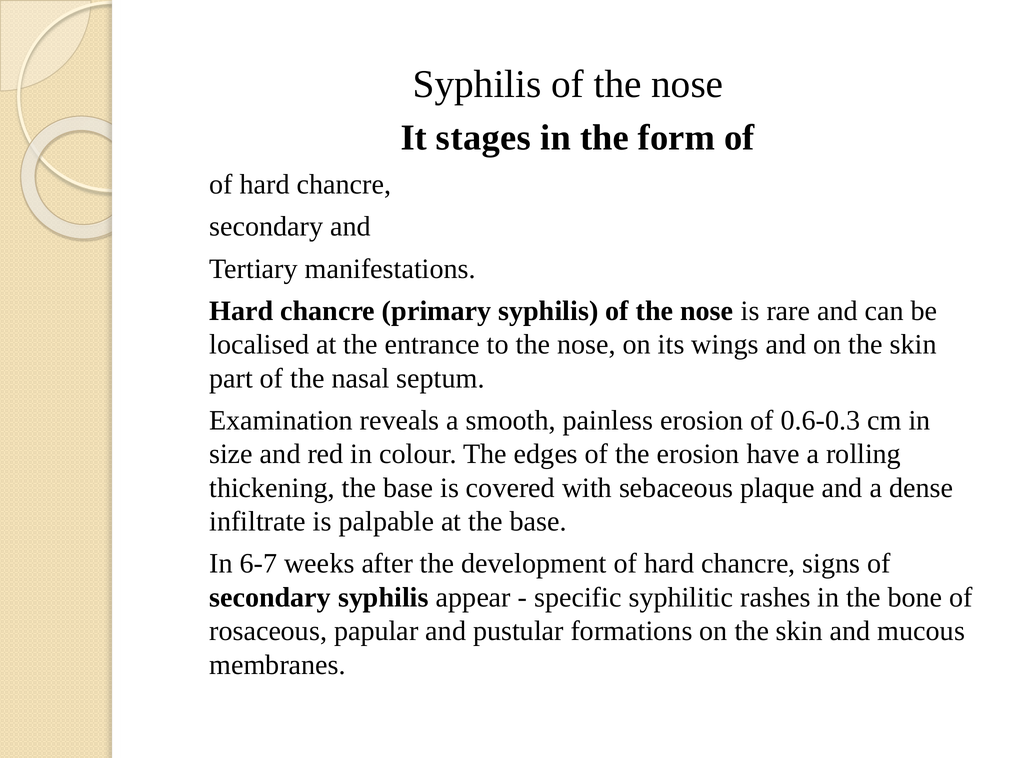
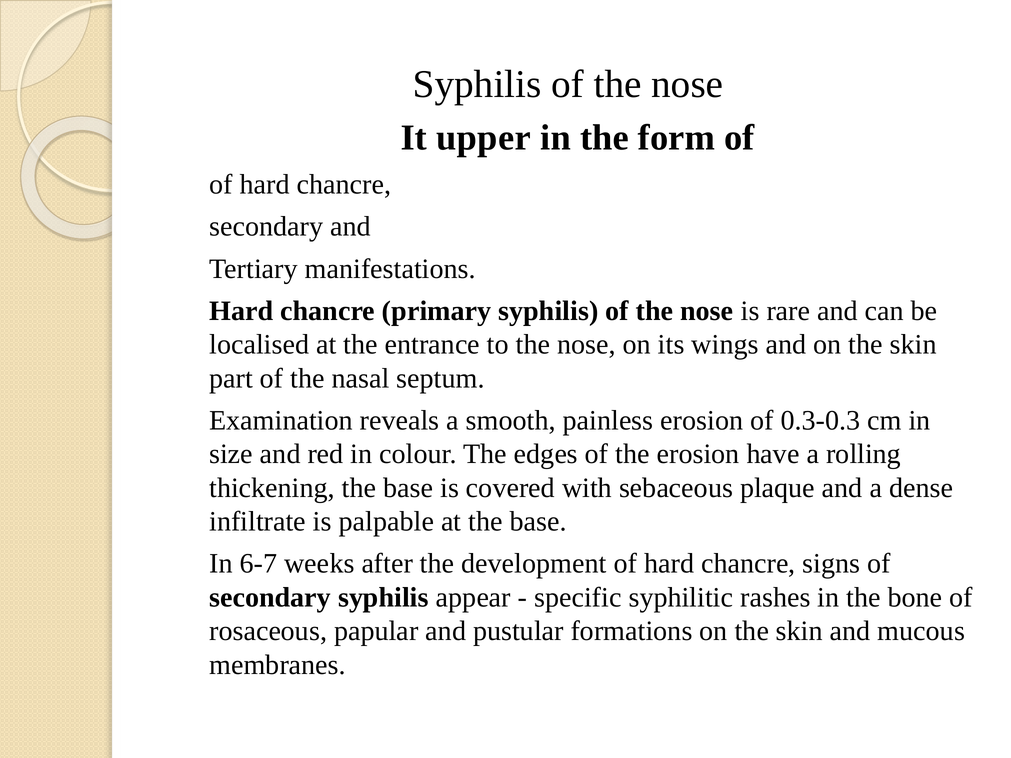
stages: stages -> upper (483, 138)
0.6-0.3: 0.6-0.3 -> 0.3-0.3 (820, 421)
